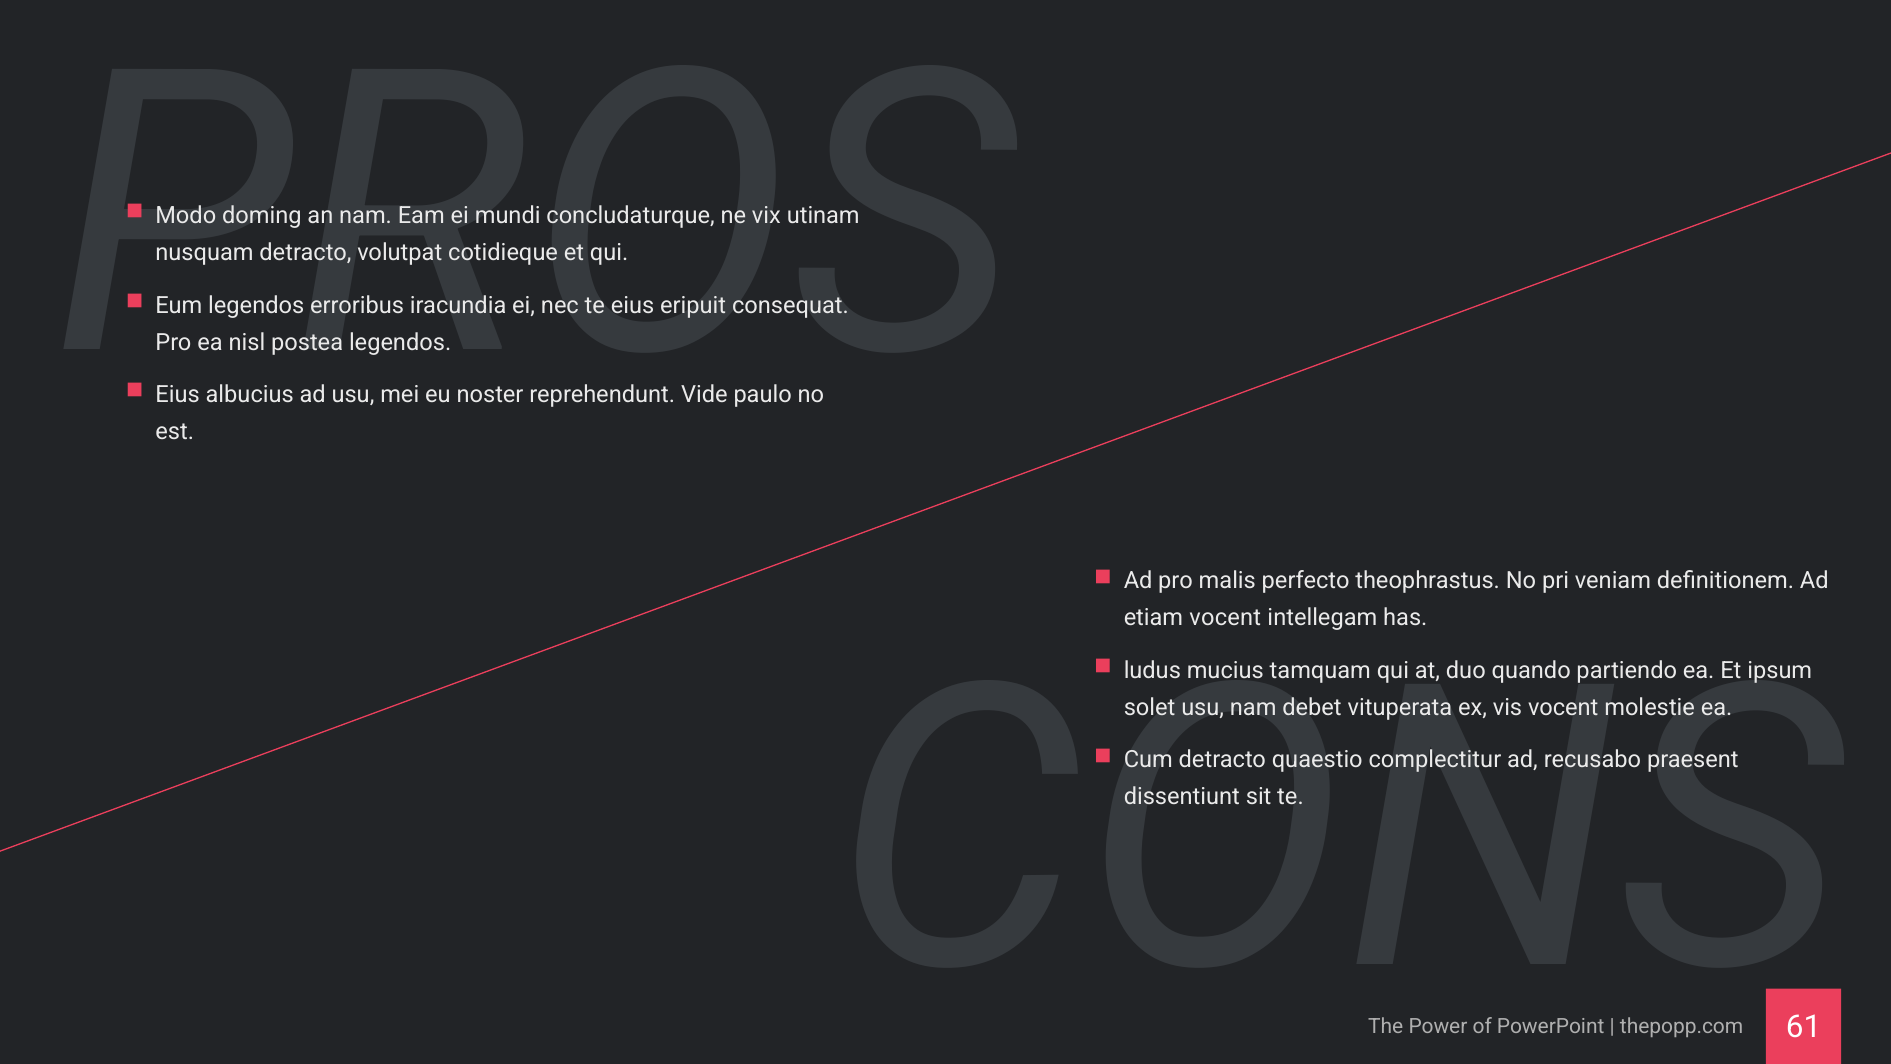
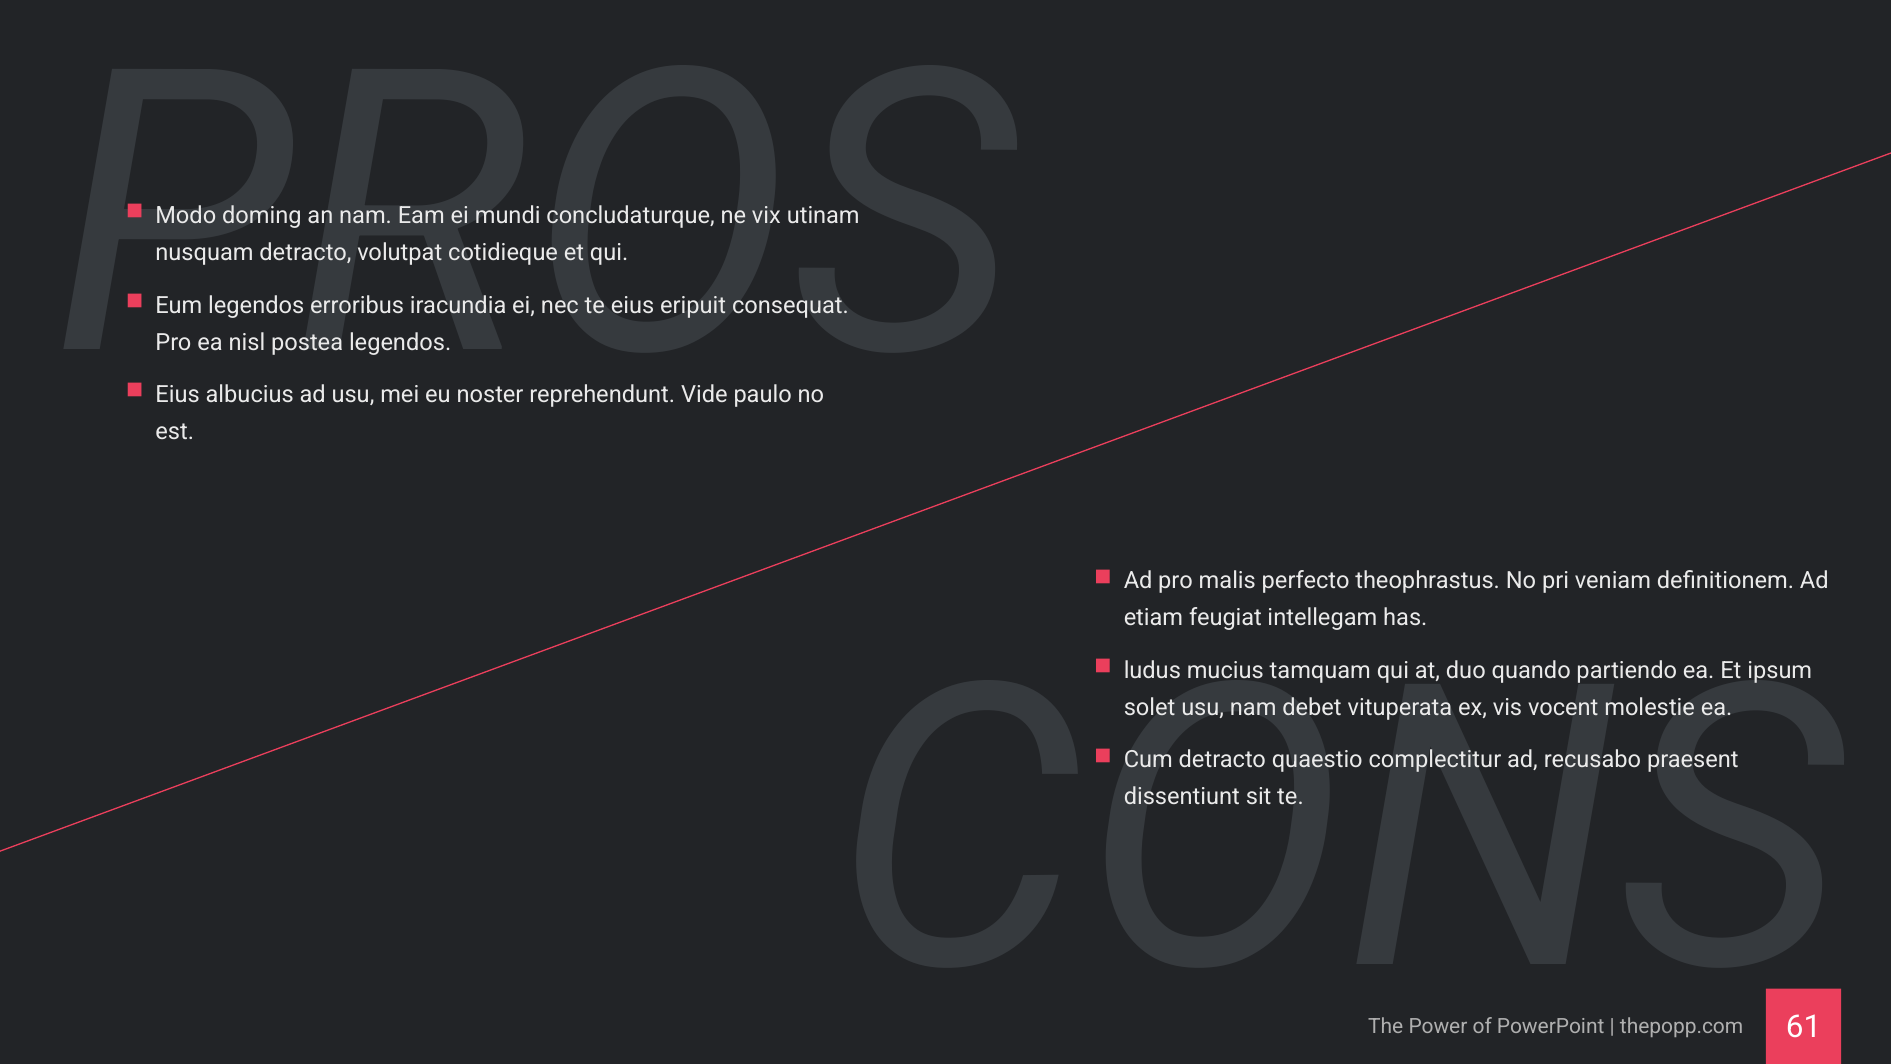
etiam vocent: vocent -> feugiat (1225, 618)
